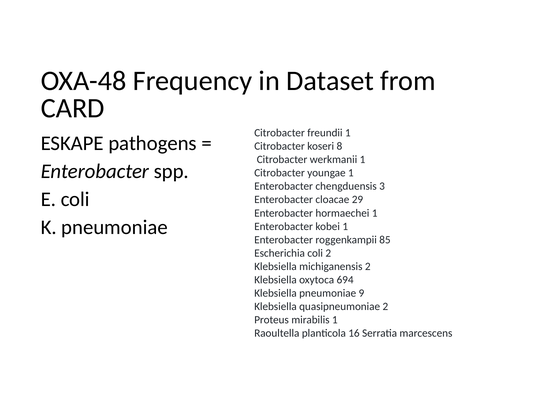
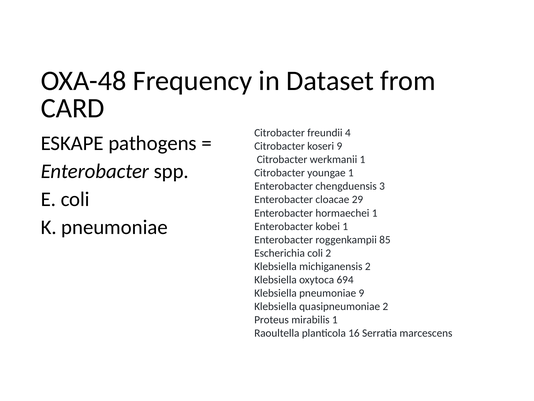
freundii 1: 1 -> 4 (348, 133)
koseri 8: 8 -> 9 (339, 146)
